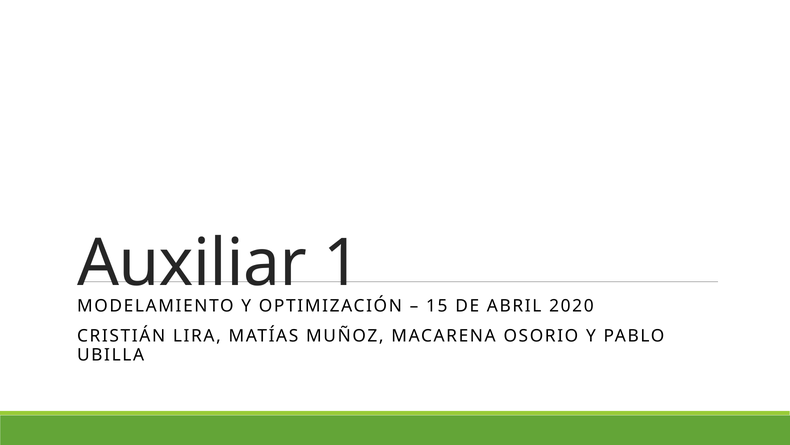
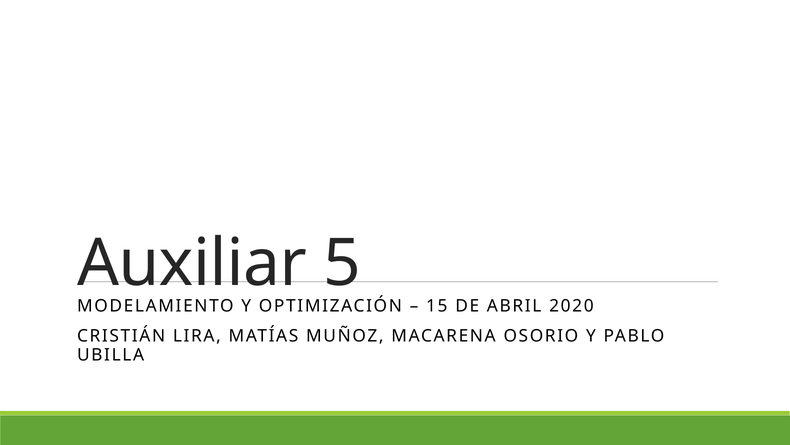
1: 1 -> 5 (342, 263)
